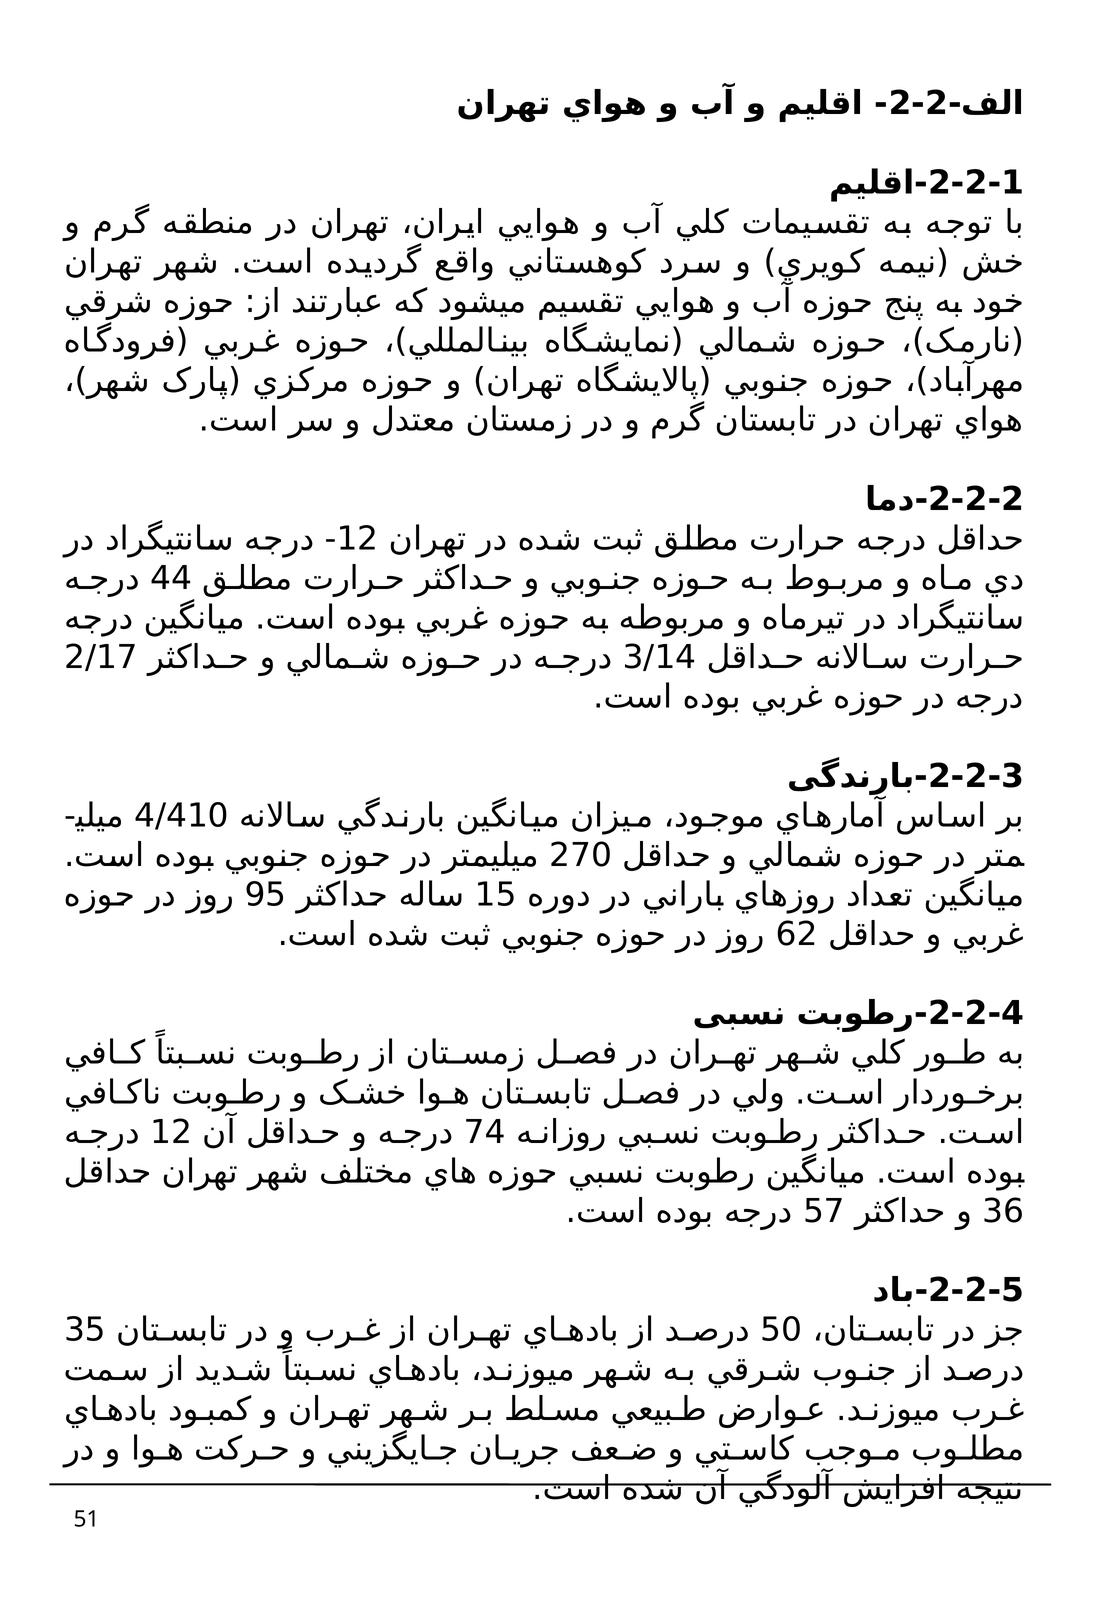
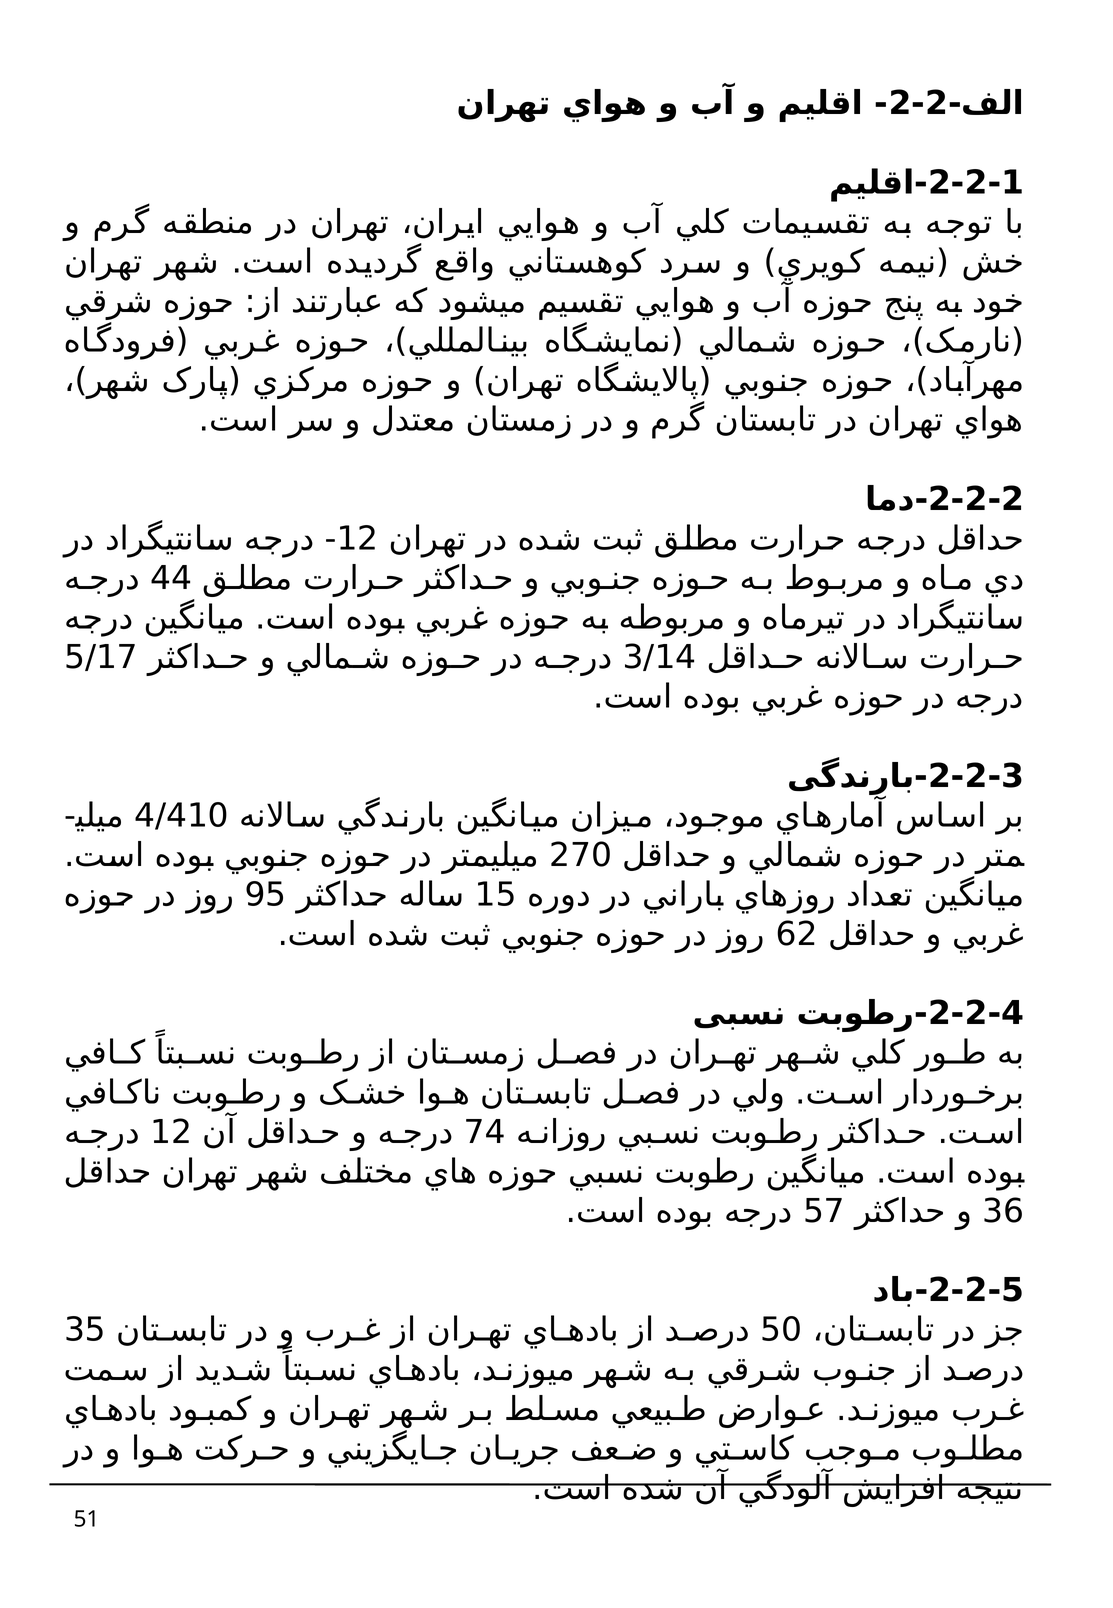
2/17: 2/17 -> 5/17 (101, 657)
